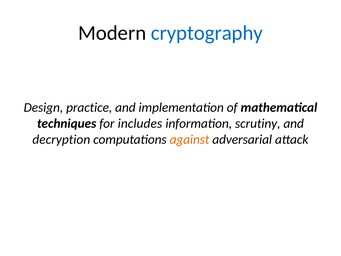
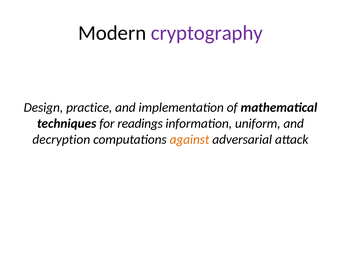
cryptography colour: blue -> purple (207, 33)
includes: includes -> readings (140, 123)
scrutiny: scrutiny -> uniform (258, 123)
